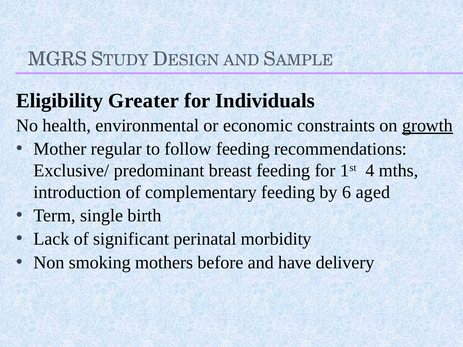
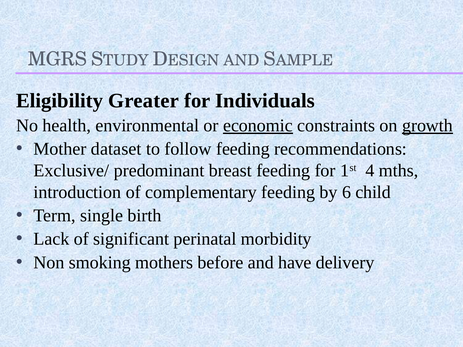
economic underline: none -> present (258, 126)
regular: regular -> dataset (116, 149)
aged: aged -> child (373, 192)
